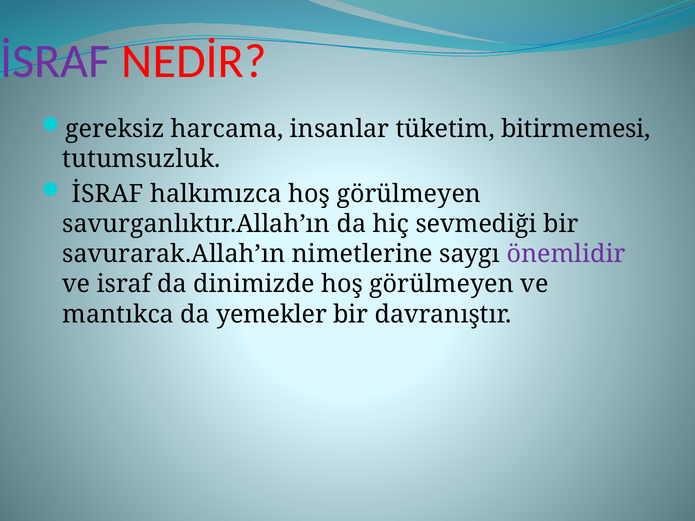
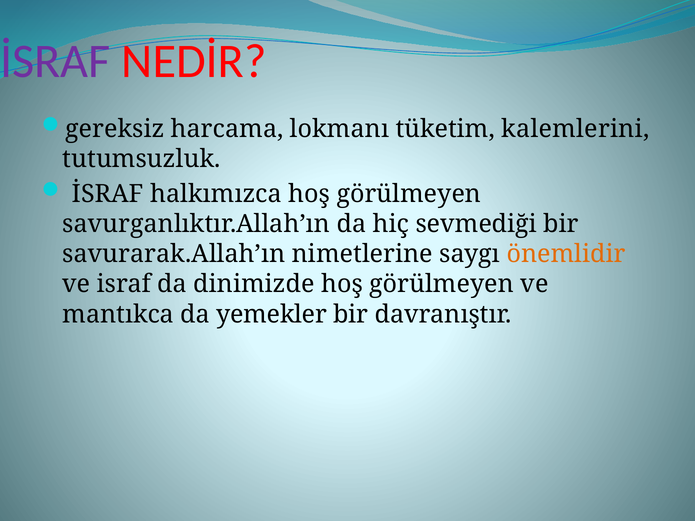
insanlar: insanlar -> lokmanı (340, 129)
bitirmemesi: bitirmemesi -> kalemlerini (575, 129)
önemlidir colour: purple -> orange (566, 254)
